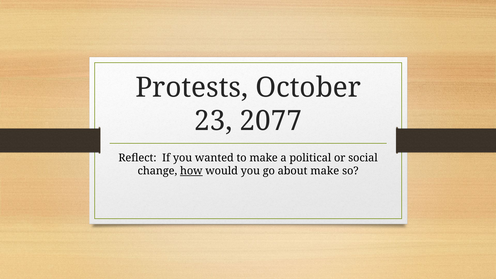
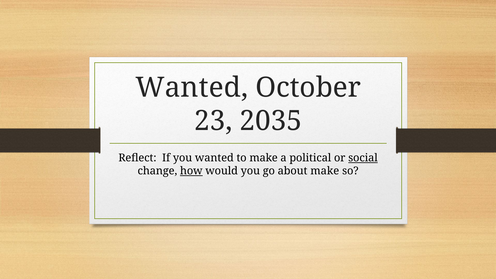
Protests: Protests -> Wanted (192, 88)
2077: 2077 -> 2035 (271, 121)
social underline: none -> present (363, 158)
